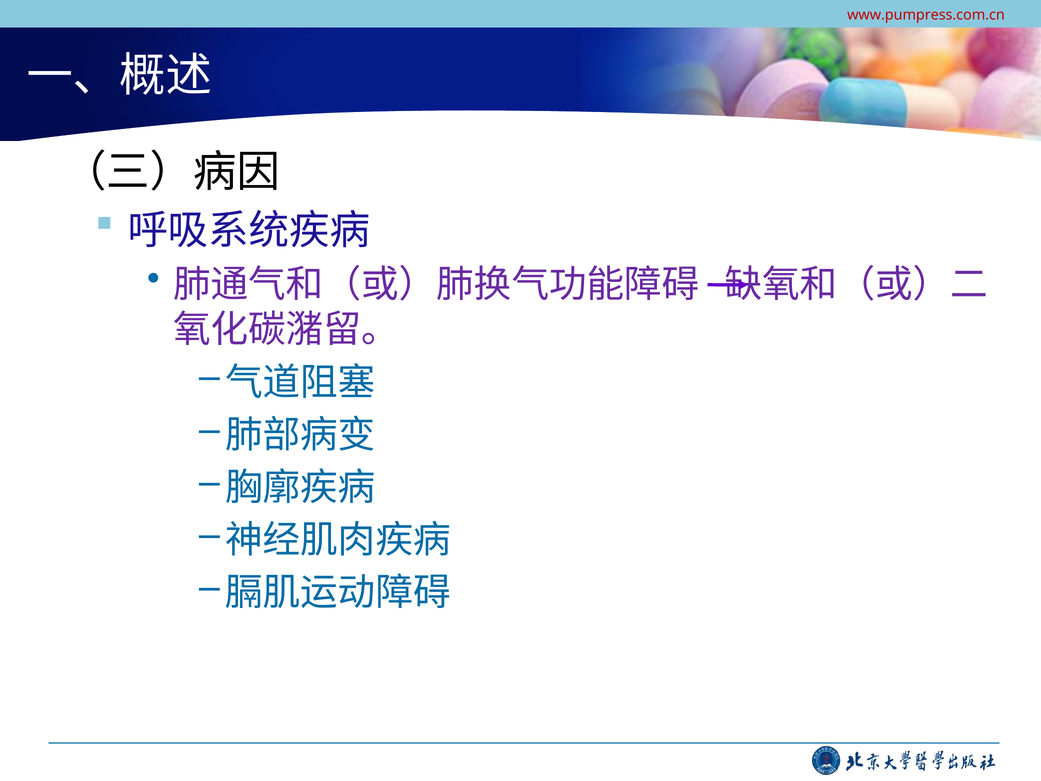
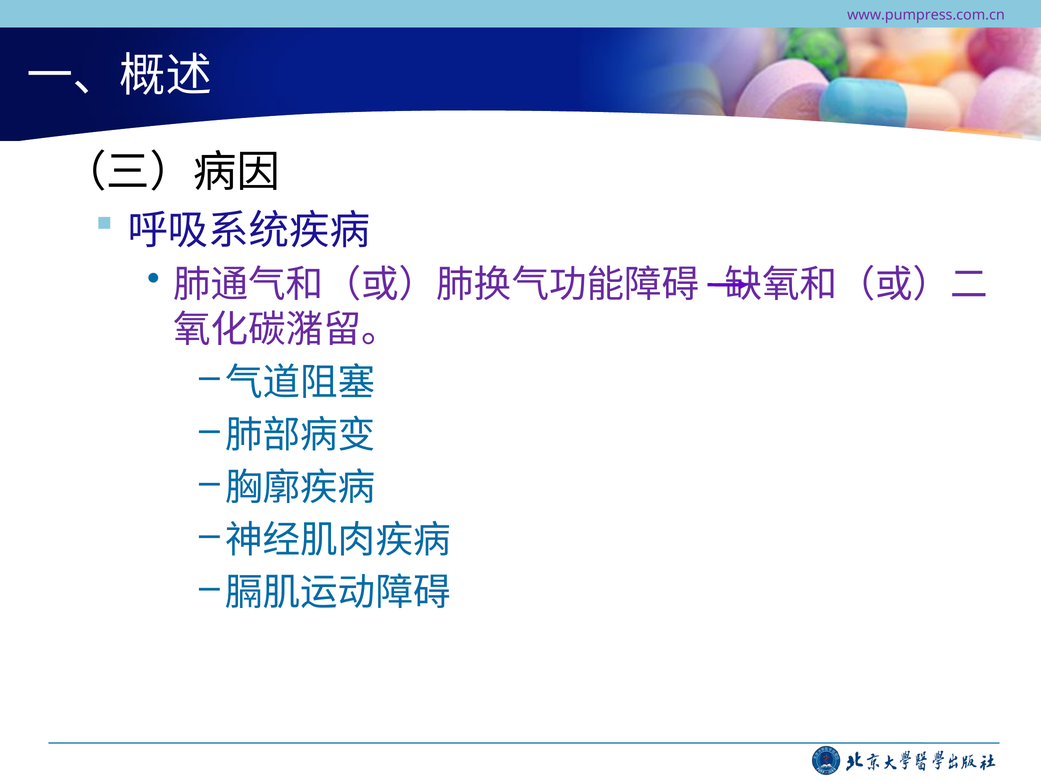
www.pumpress.com.cn colour: red -> purple (926, 15)
